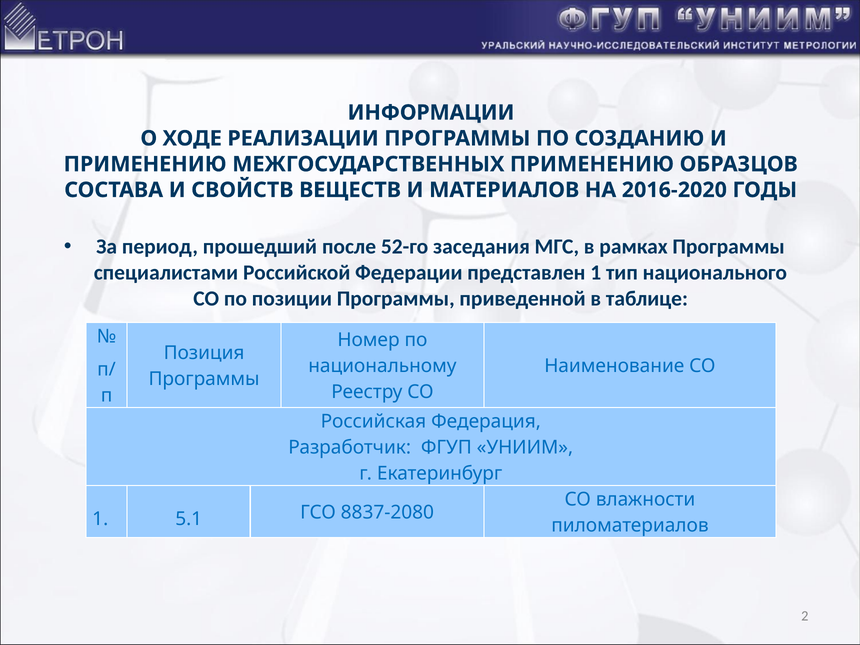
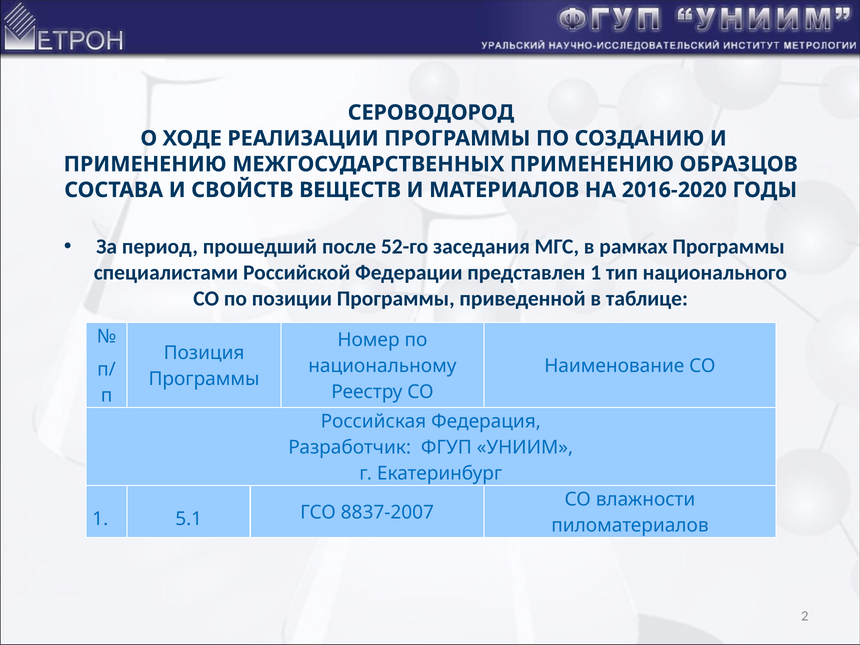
ИНФОРМАЦИИ: ИНФОРМАЦИИ -> СЕРОВОДОРОД (431, 113)
8837-2080: 8837-2080 -> 8837-2007 (387, 512)
